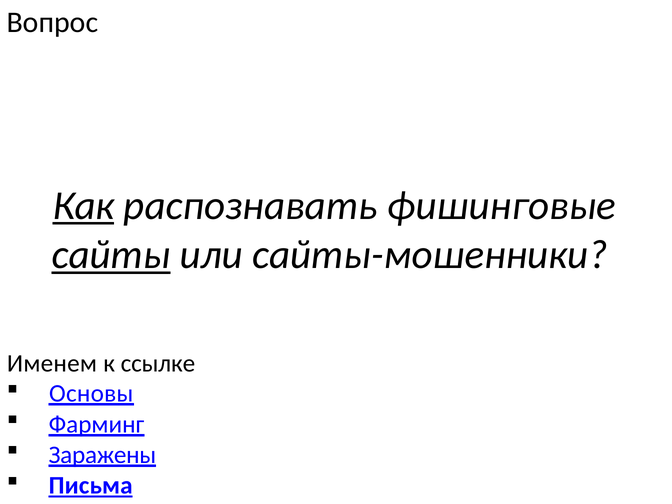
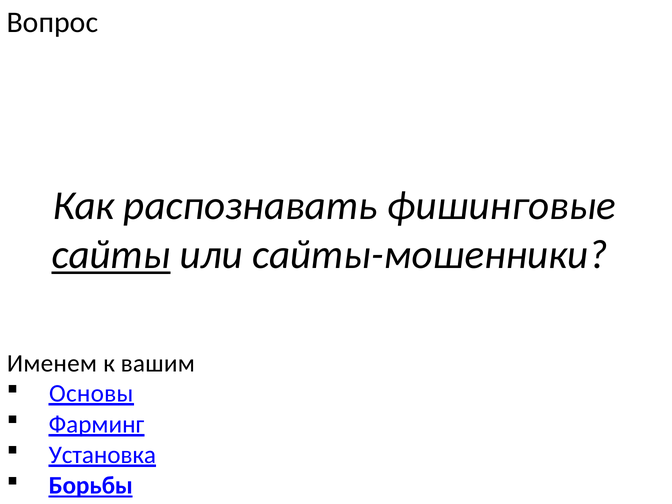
Как underline: present -> none (83, 206)
ссылке: ссылке -> вашим (158, 363)
Заражены: Заражены -> Установка (102, 455)
Письма: Письма -> Борьбы (91, 486)
